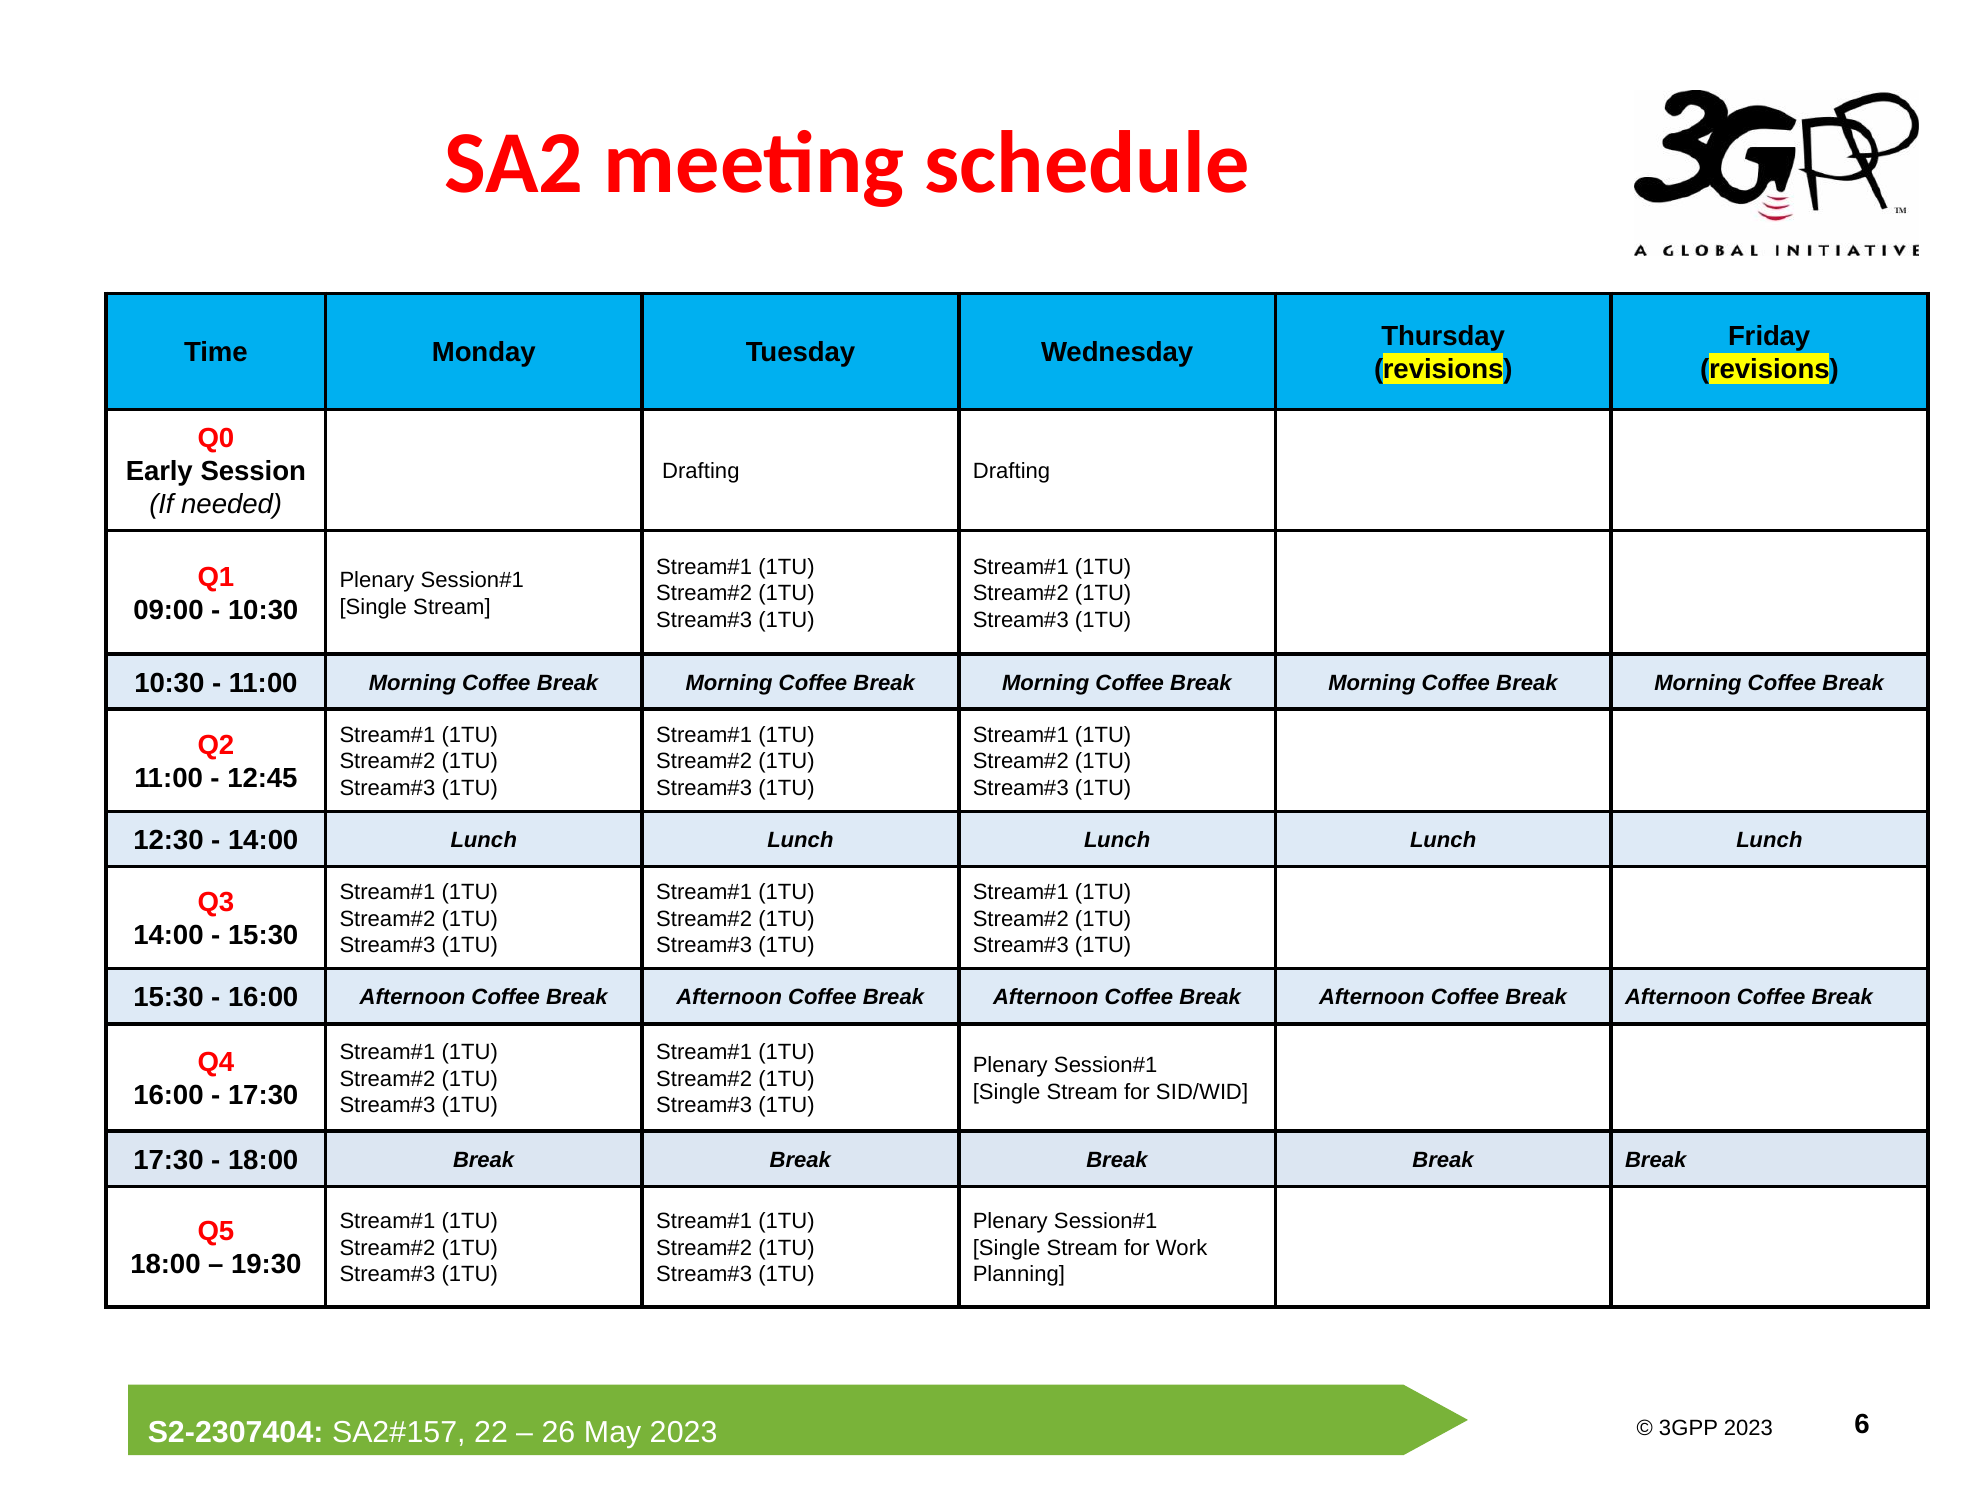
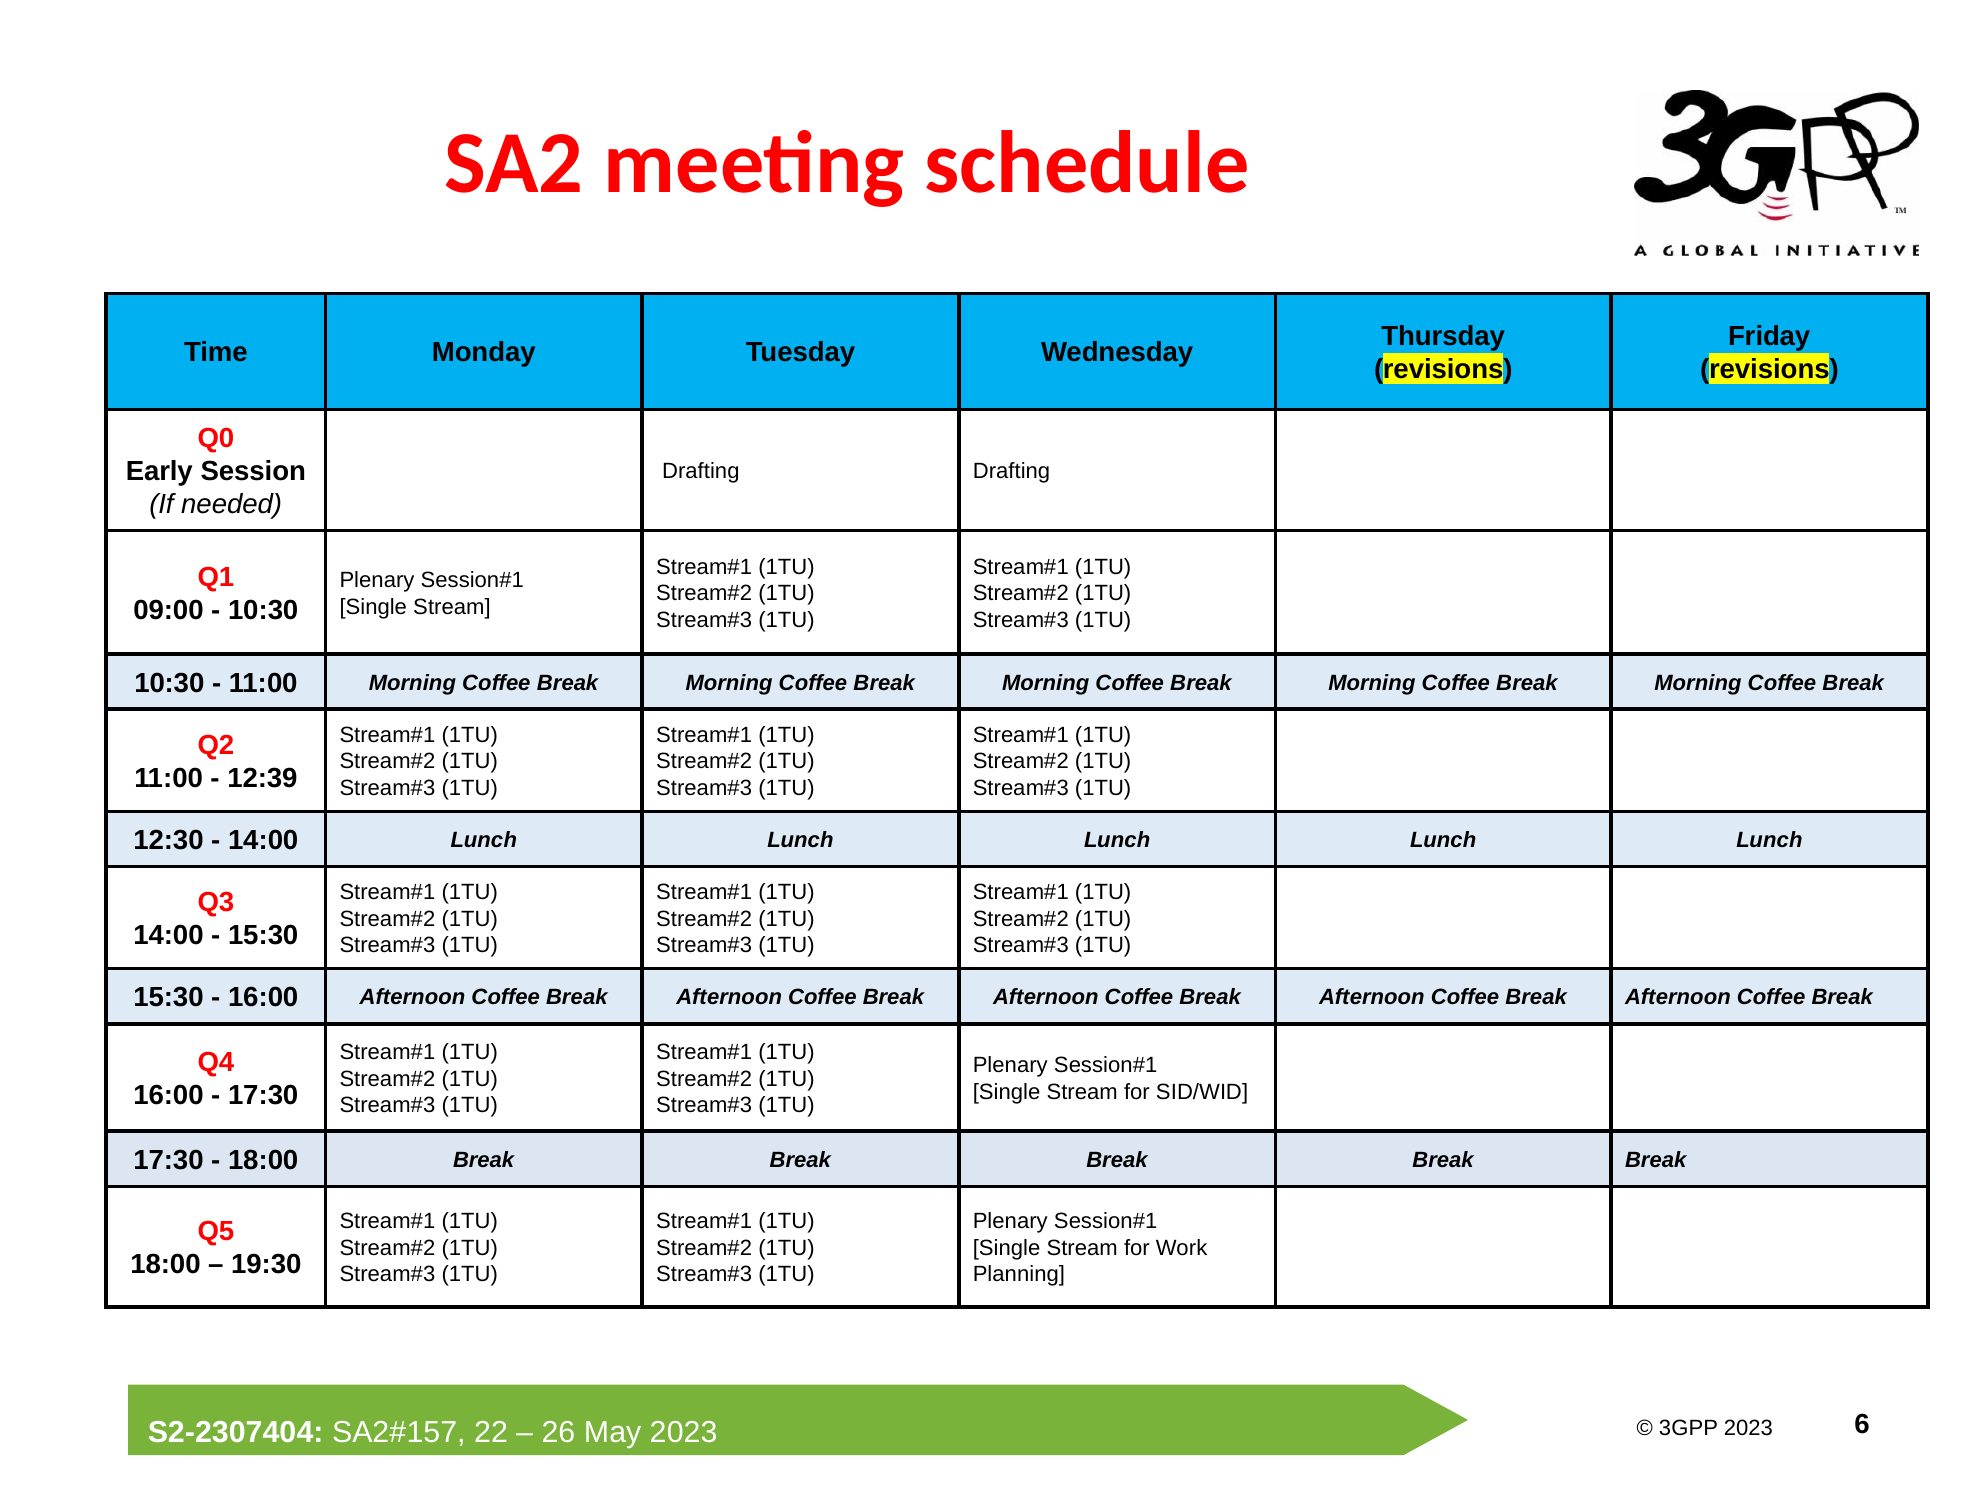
12:45: 12:45 -> 12:39 (262, 778)
